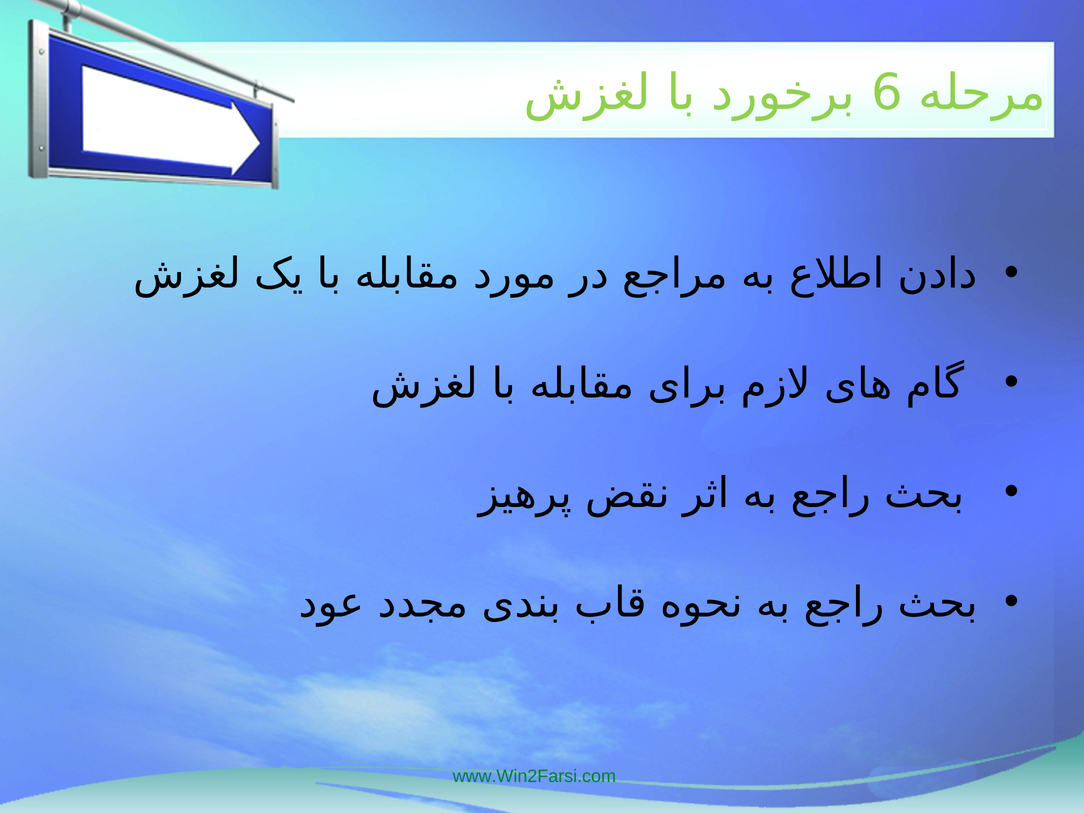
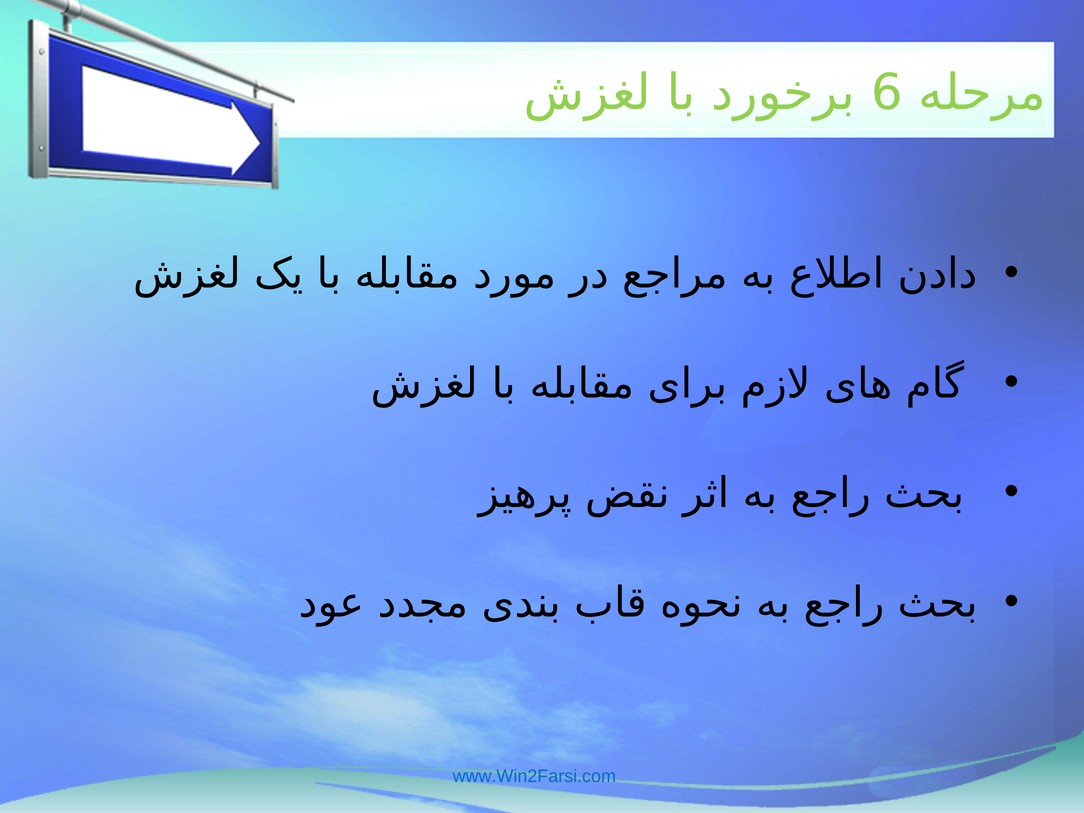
www.Win2Farsi.com colour: green -> blue (534, 776)
